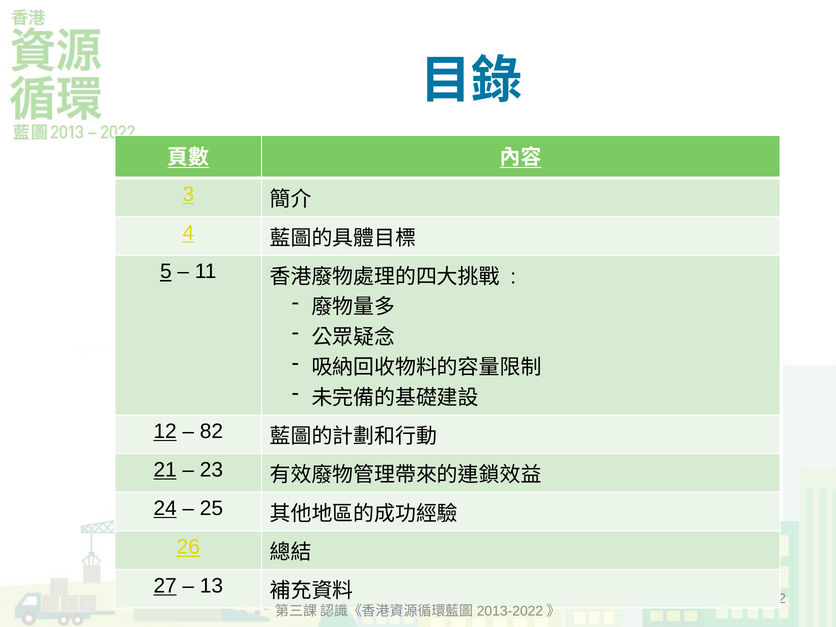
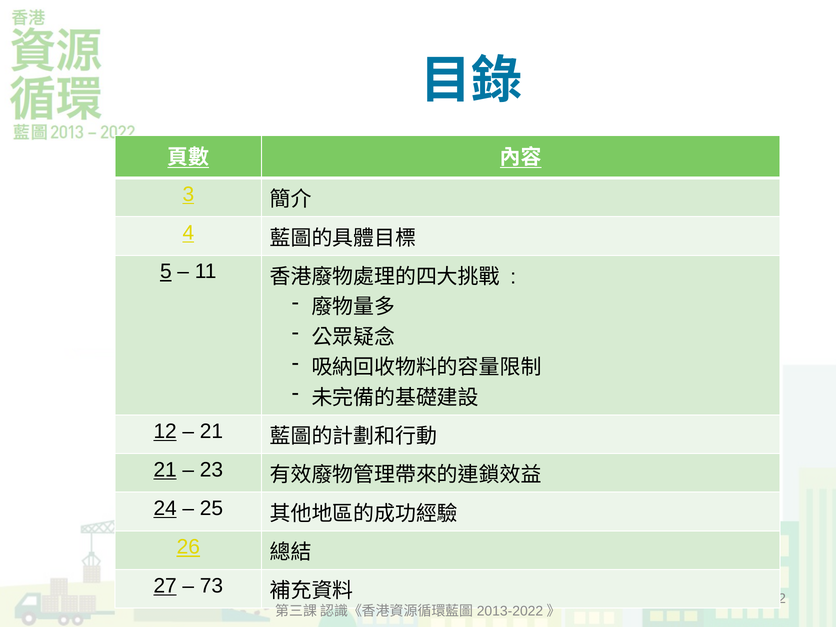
82: 82 -> 21 (211, 431)
13: 13 -> 73 (211, 586)
